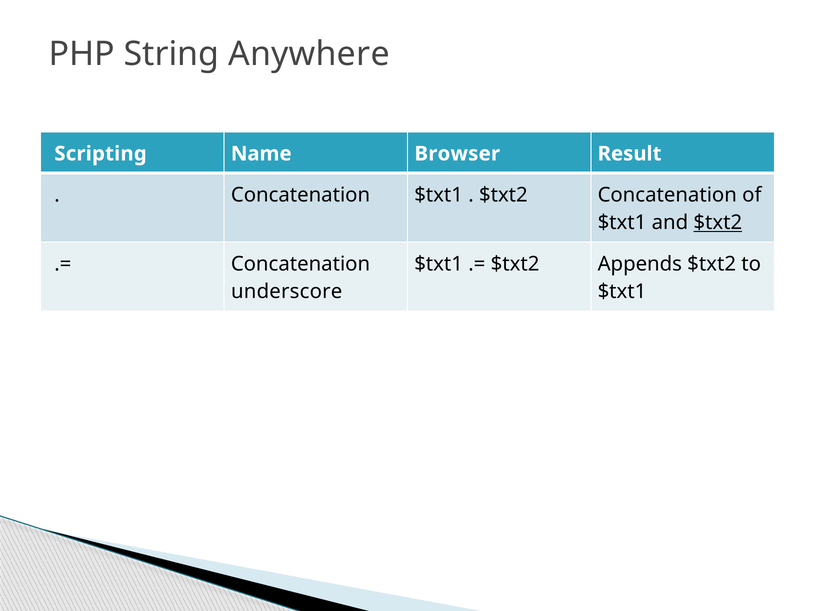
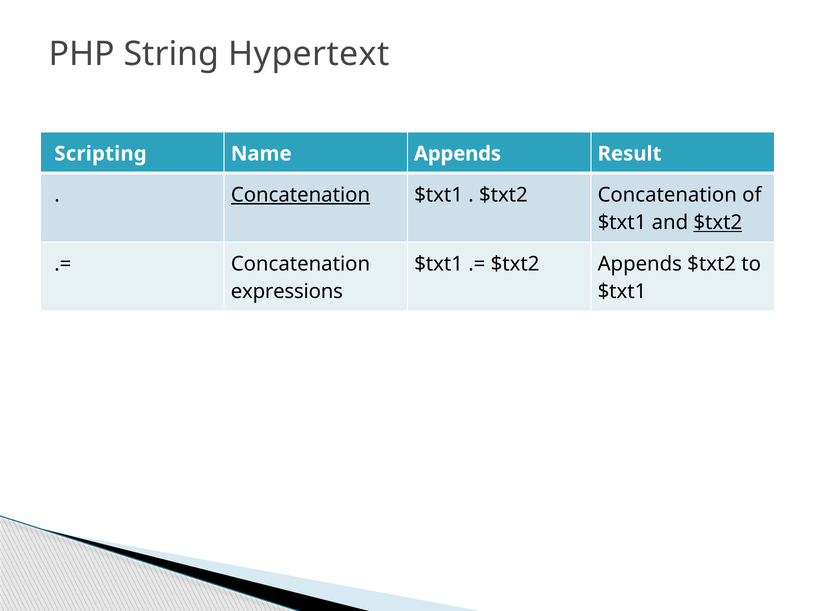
Anywhere: Anywhere -> Hypertext (309, 54)
Name Browser: Browser -> Appends (457, 154)
Concatenation underline: none -> present (301, 195)
underscore: underscore -> expressions (287, 292)
